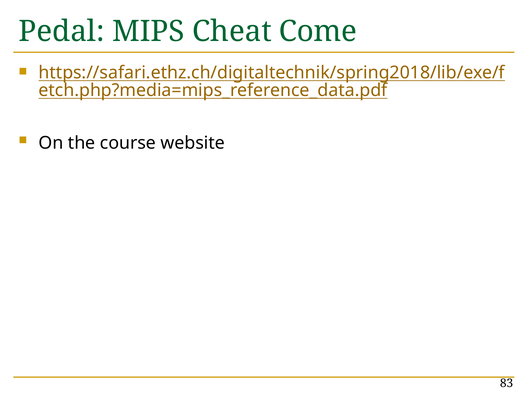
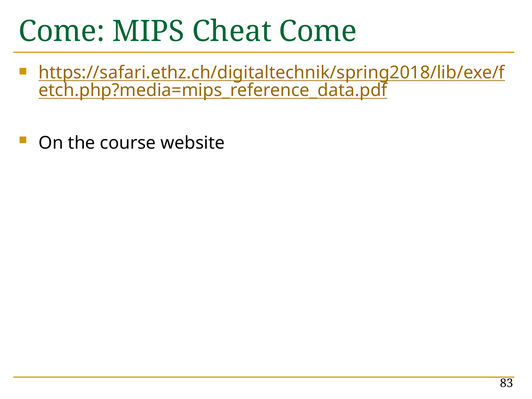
Pedal: Pedal -> Come (62, 31)
